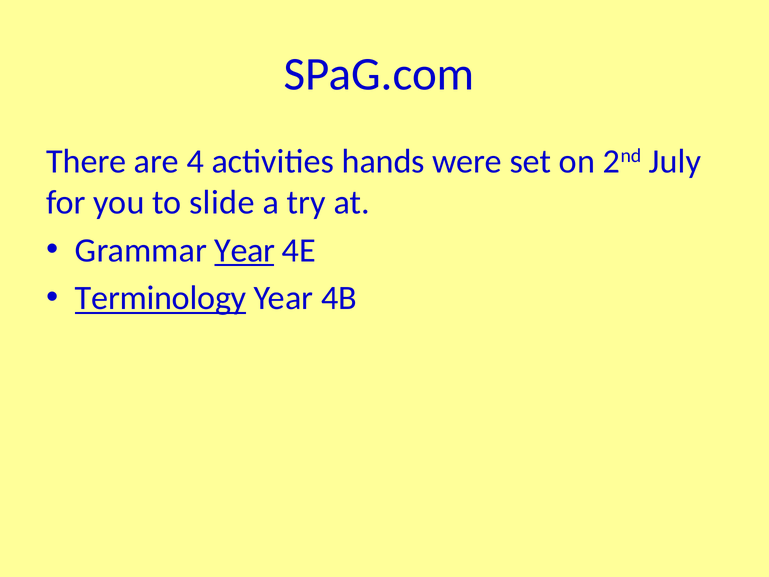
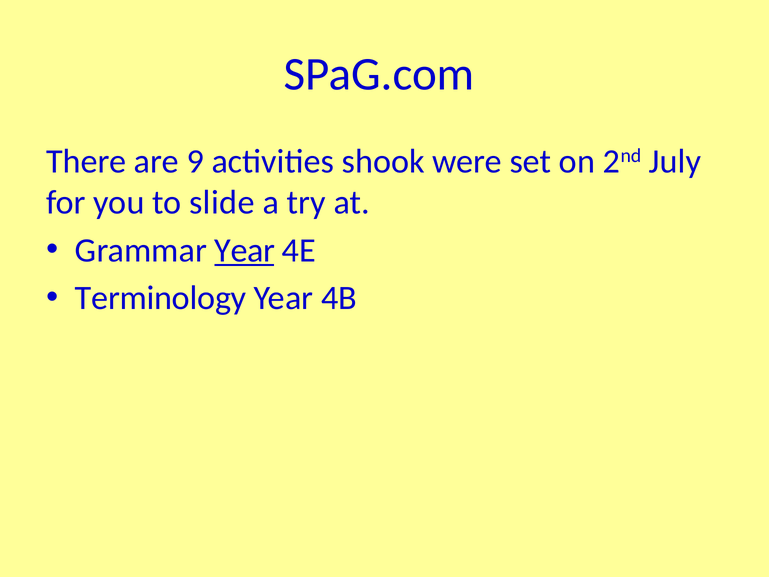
4: 4 -> 9 (195, 161)
hands: hands -> shook (383, 161)
Terminology underline: present -> none (161, 298)
